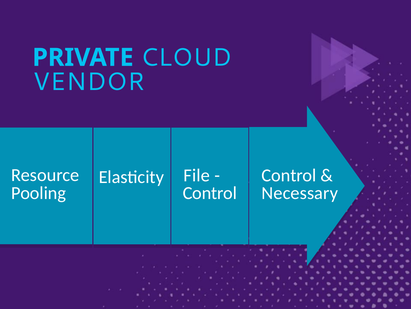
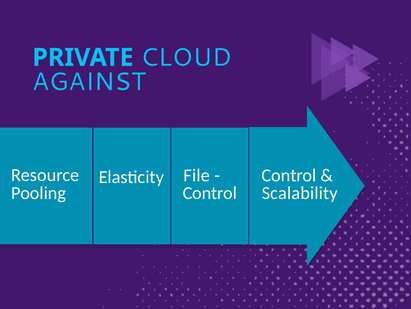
VENDOR: VENDOR -> AGAINST (89, 82)
Necessary: Necessary -> Scalability (300, 193)
